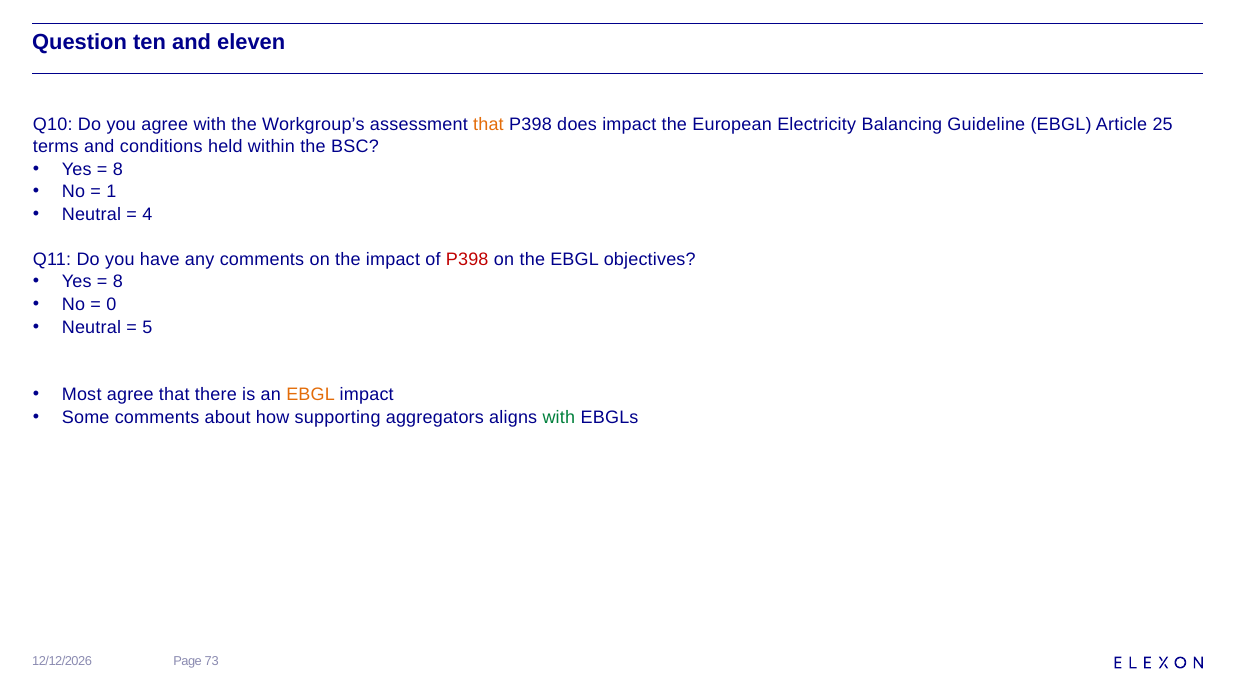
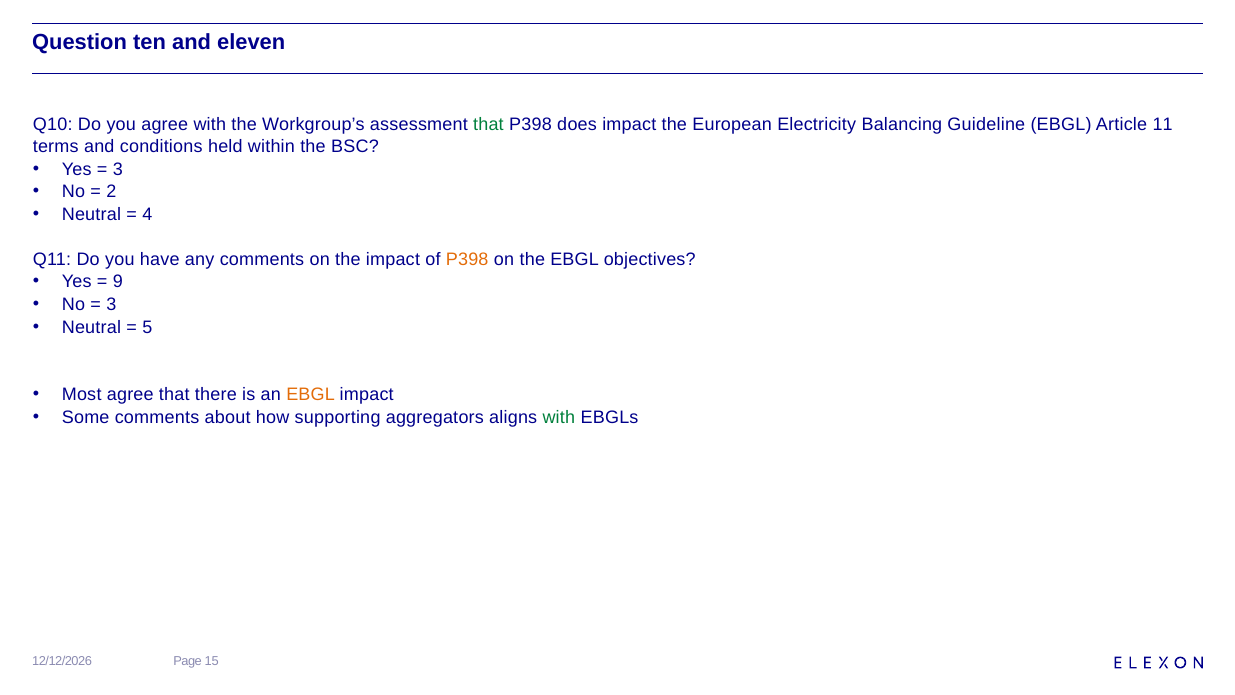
that colour: orange -> green (488, 125)
25: 25 -> 11 (1163, 125)
8: 8 -> 3 (118, 169)
1: 1 -> 2 (111, 192)
P398 colour: red -> orange (467, 259)
8: 8 -> 9 (118, 282)
0: 0 -> 3 (111, 304)
73: 73 -> 15 (212, 661)
